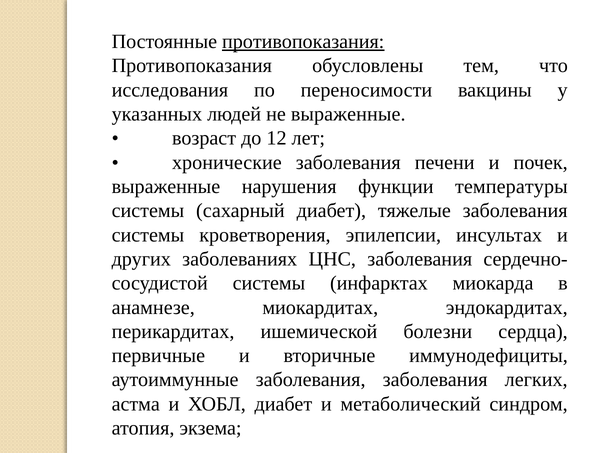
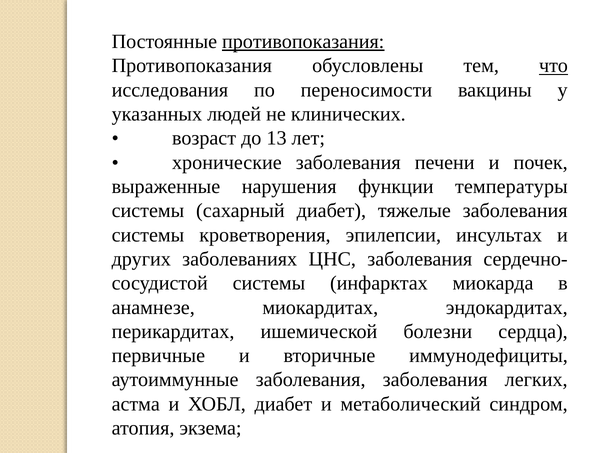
что underline: none -> present (554, 66)
не выраженные: выраженные -> клинических (348, 114)
12: 12 -> 13 (277, 138)
